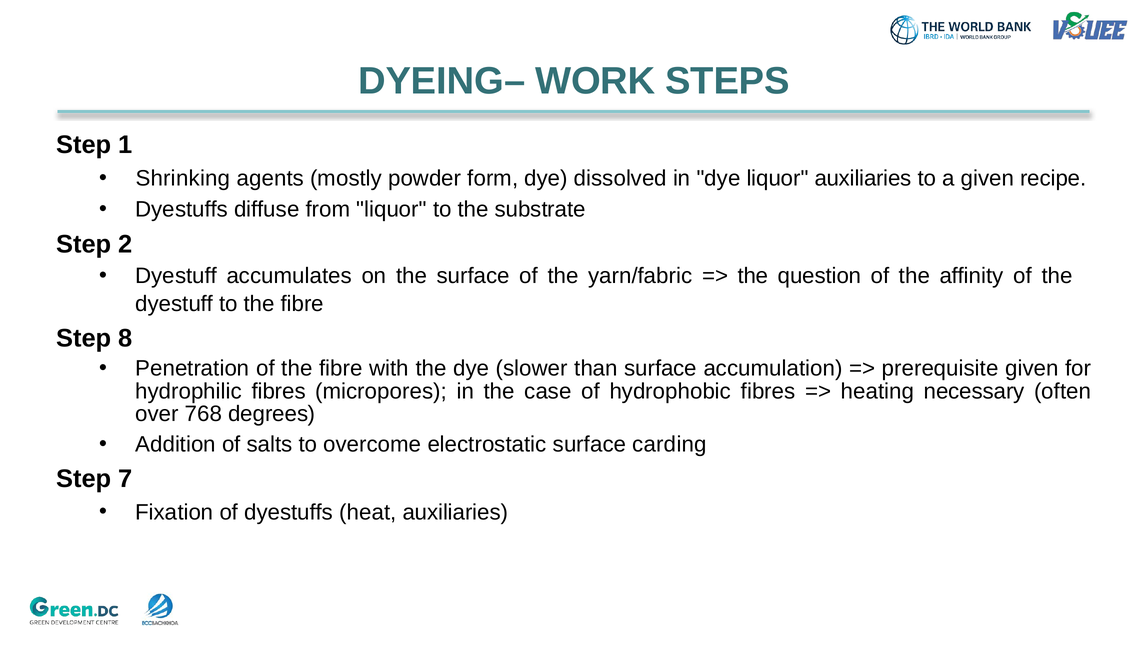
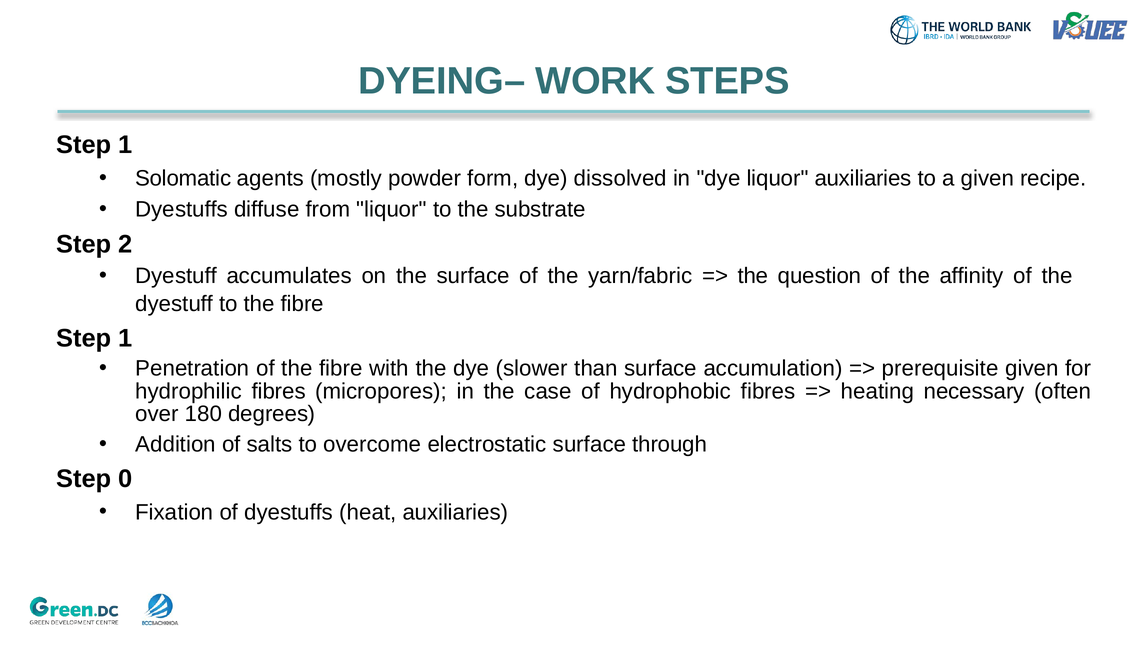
Shrinking: Shrinking -> Solomatic (183, 178)
8: 8 -> 1 (125, 338)
768: 768 -> 180 (203, 414)
carding: carding -> through (670, 445)
7: 7 -> 0 (125, 479)
